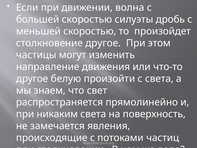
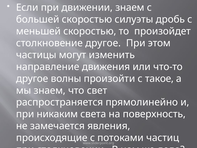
движении волна: волна -> знаем (130, 8)
белую: белую -> волны (66, 78)
с света: света -> такое (159, 78)
